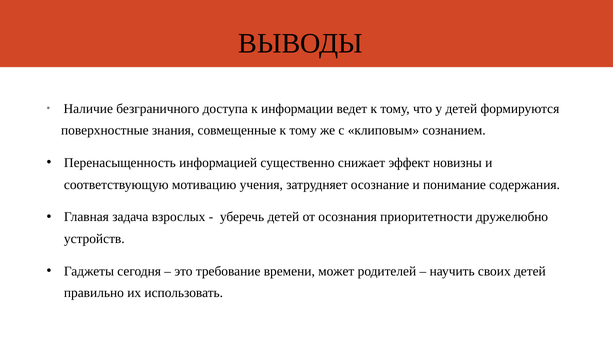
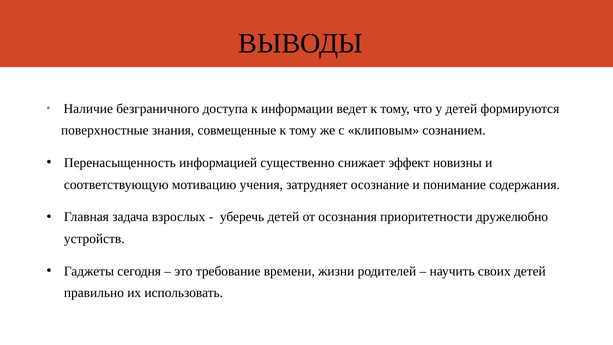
может: может -> жизни (336, 271)
